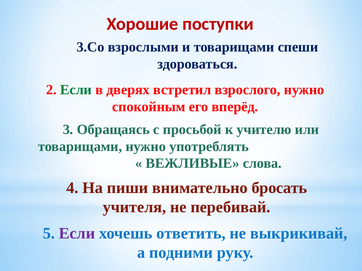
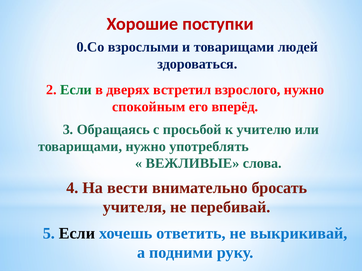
3.Со: 3.Со -> 0.Со (91, 47)
спеши: спеши -> людей (298, 47)
пиши: пиши -> вести (127, 188)
Если colour: purple -> black (77, 234)
